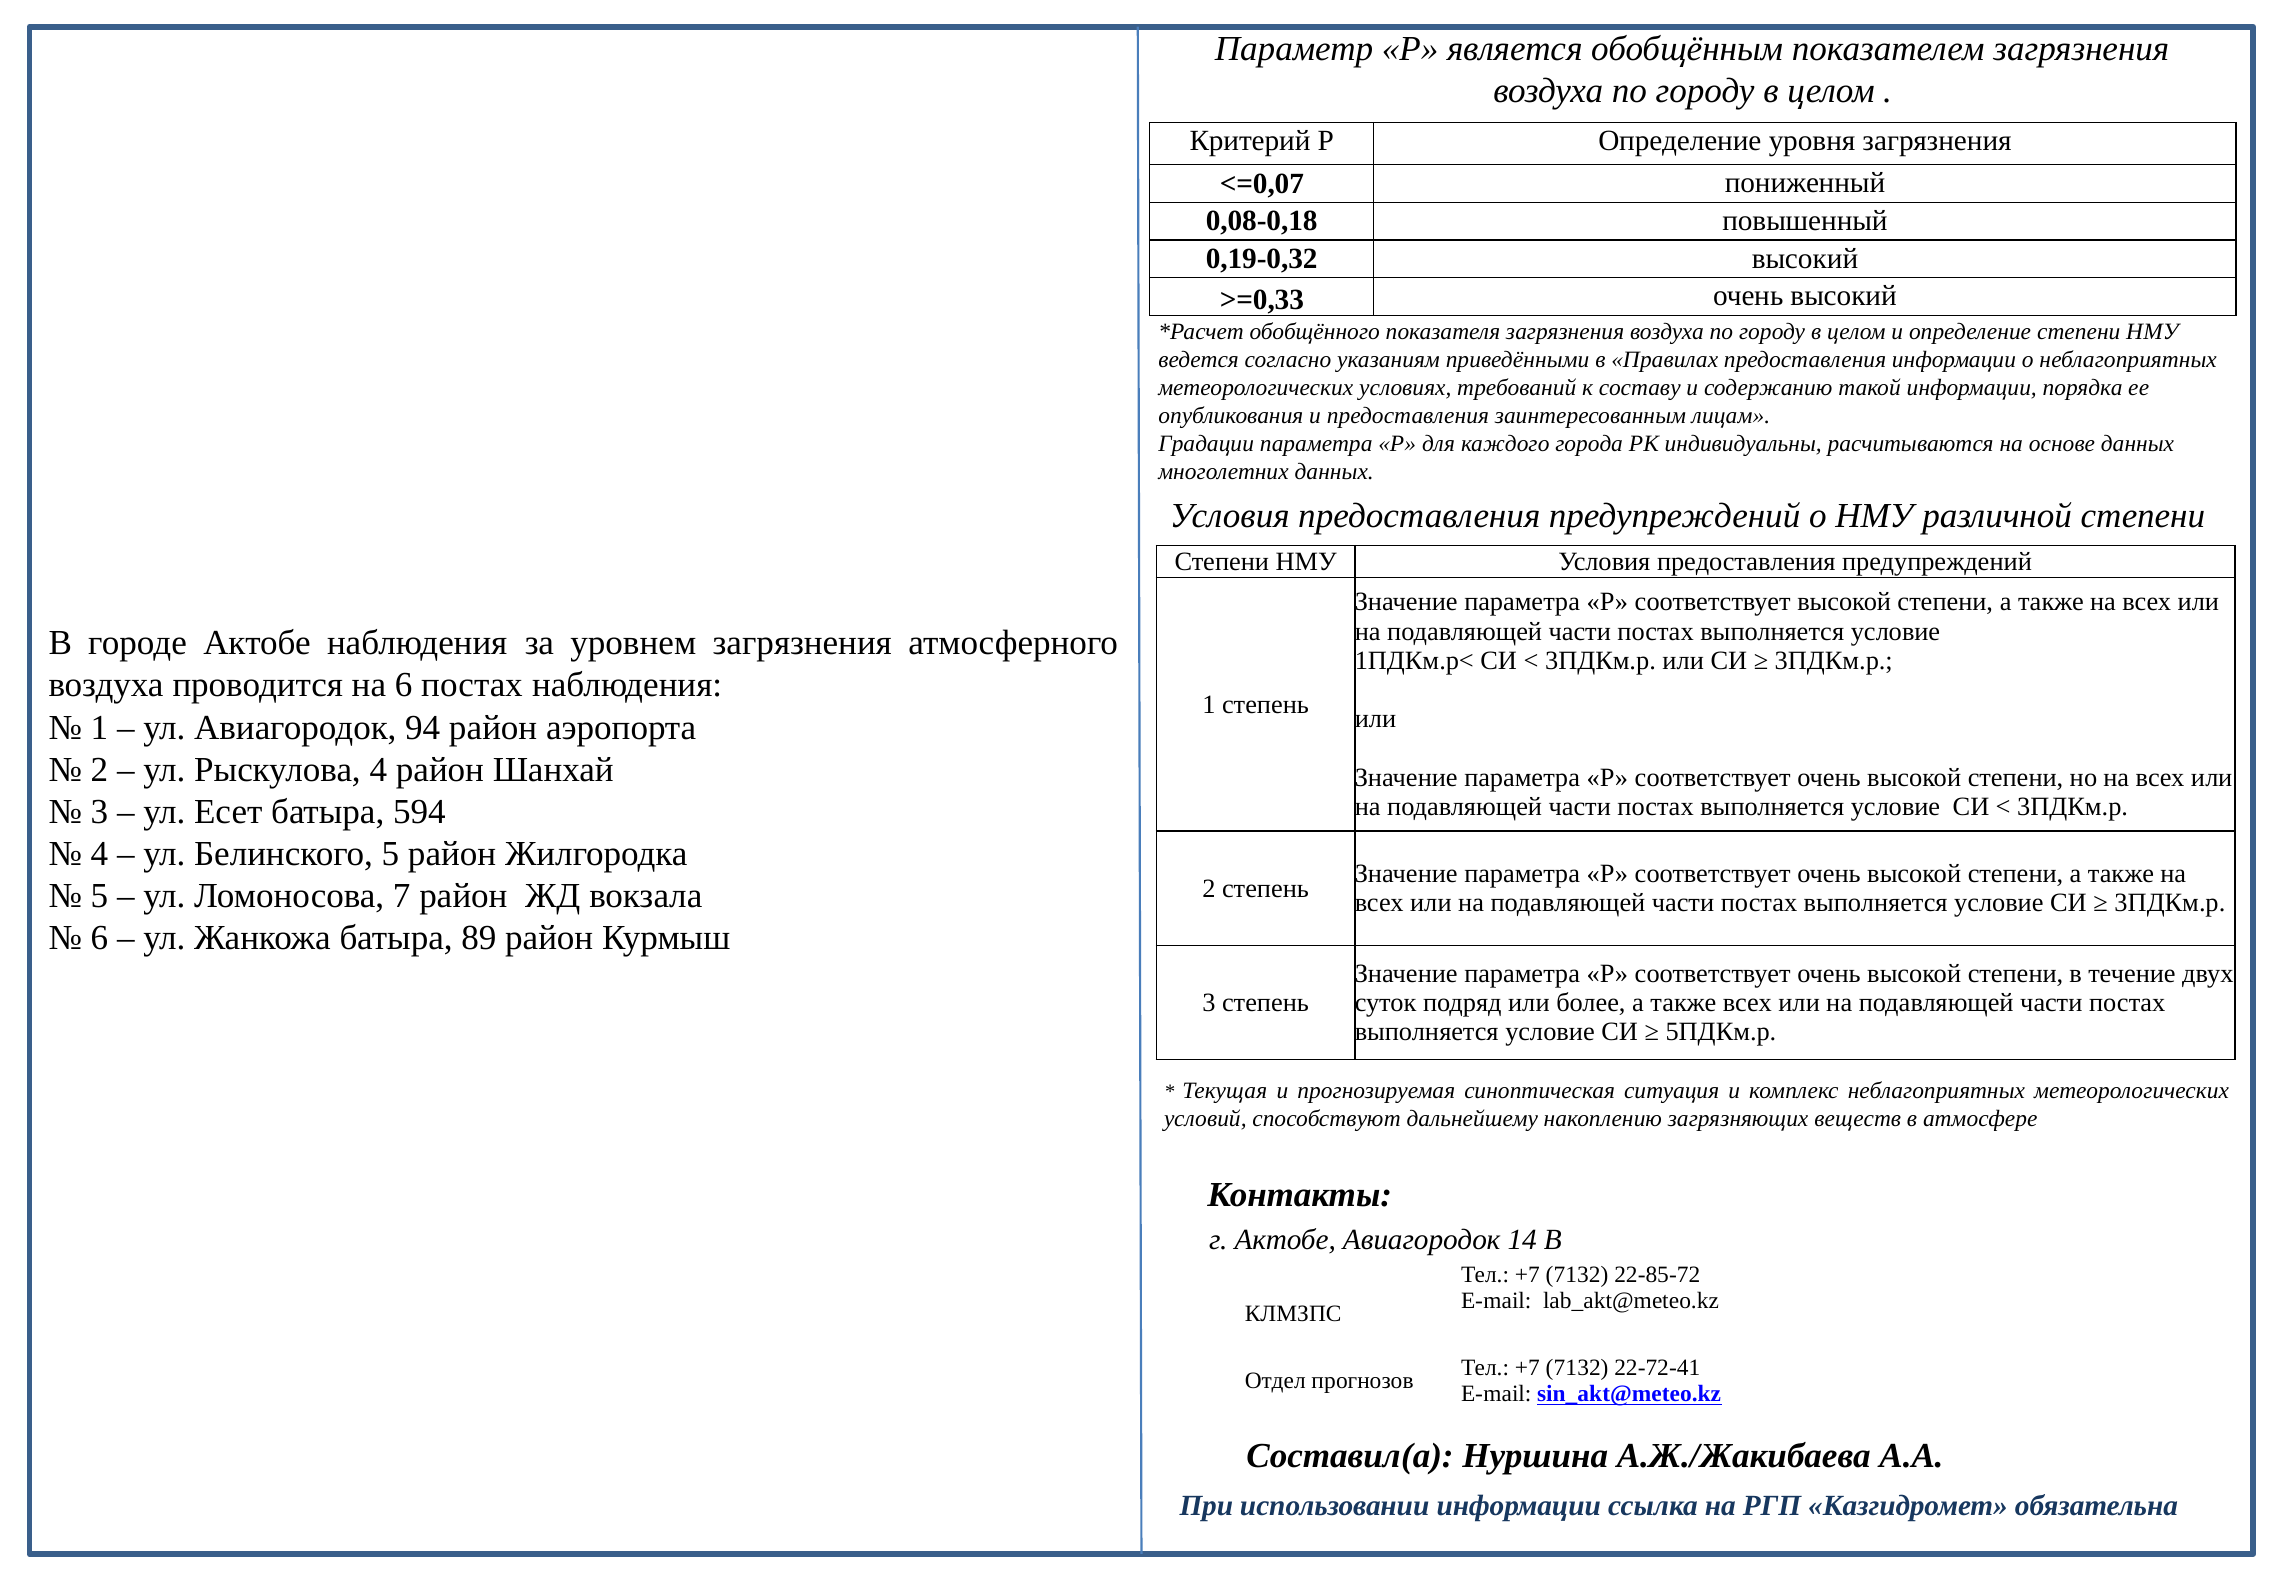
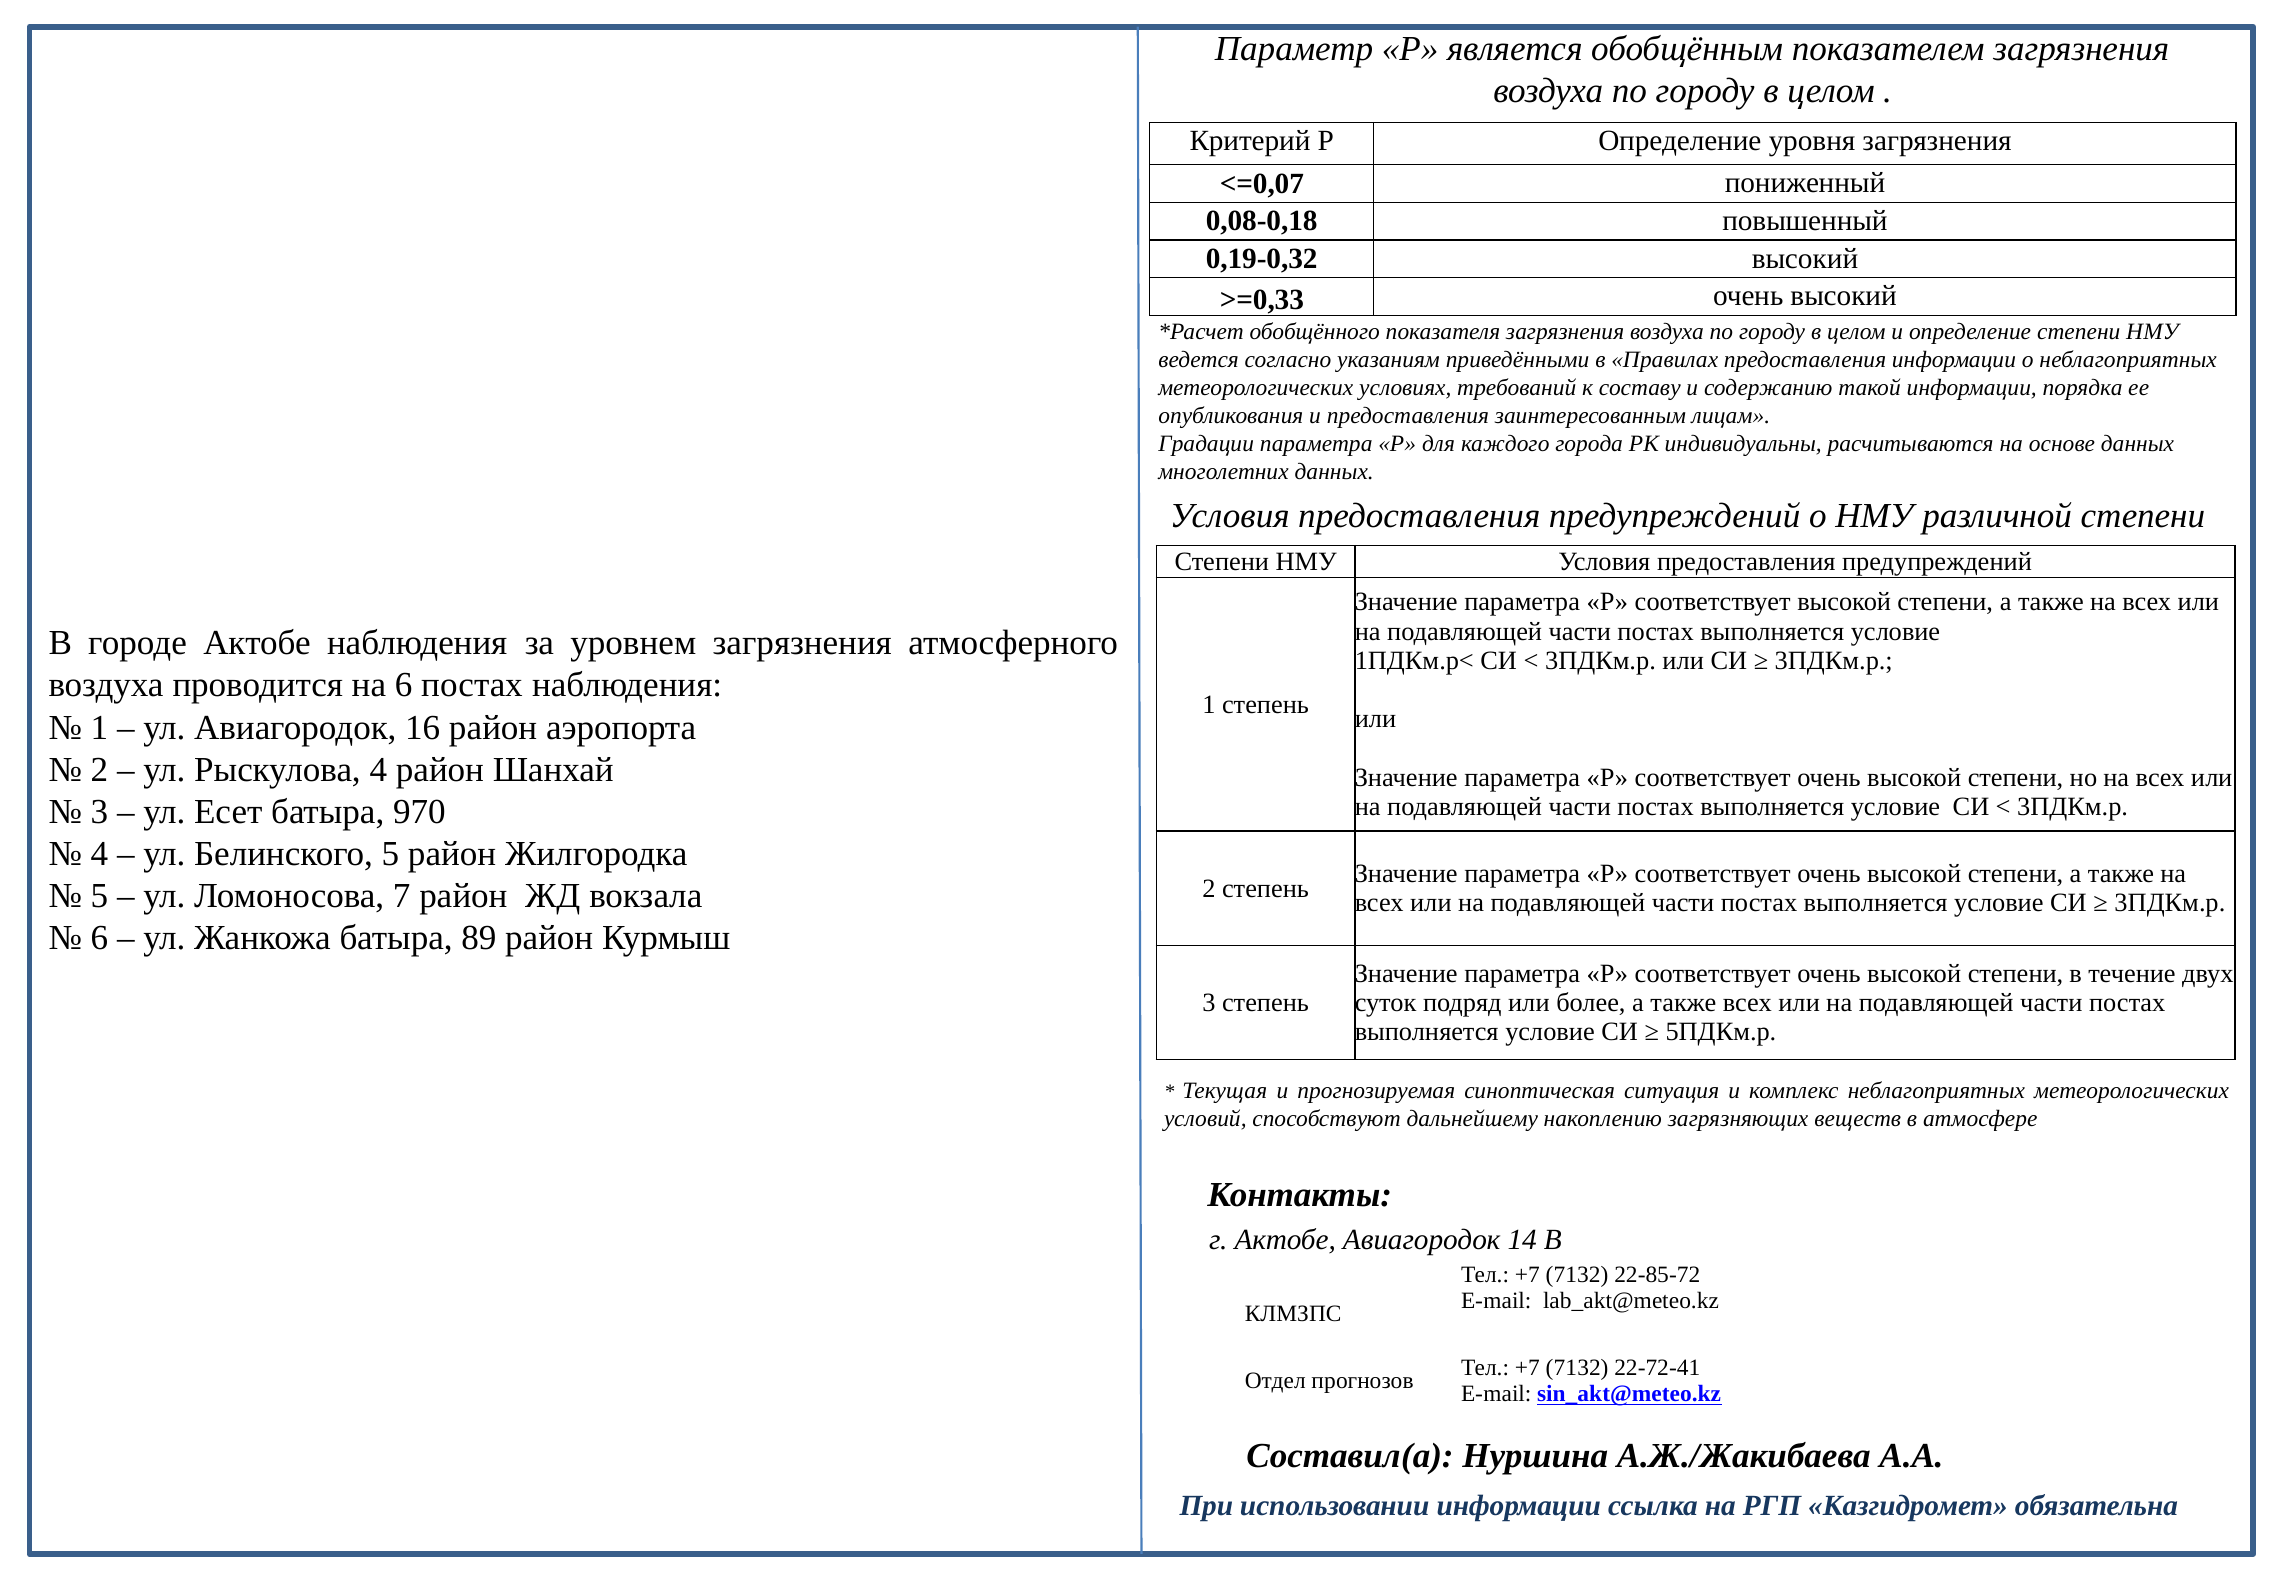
94: 94 -> 16 (423, 727)
594: 594 -> 970 (419, 812)
